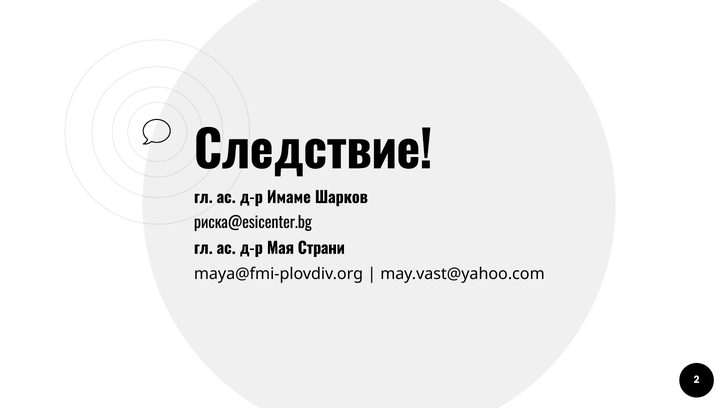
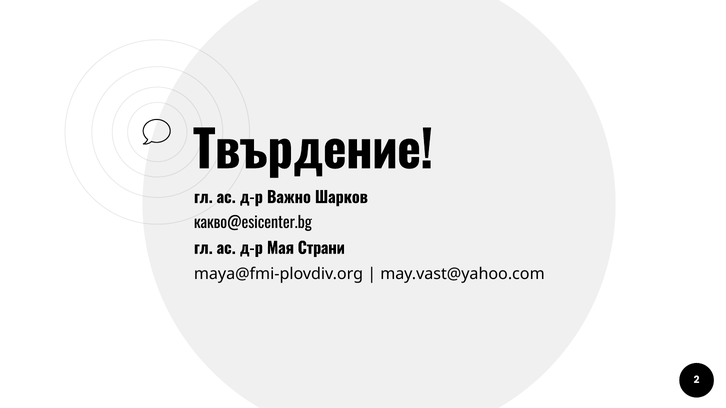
Следствие: Следствие -> Твърдение (313, 152)
Имаме: Имаме -> Важно (289, 198)
риска@esicenter.bg: риска@esicenter.bg -> какво@esicenter.bg (253, 223)
